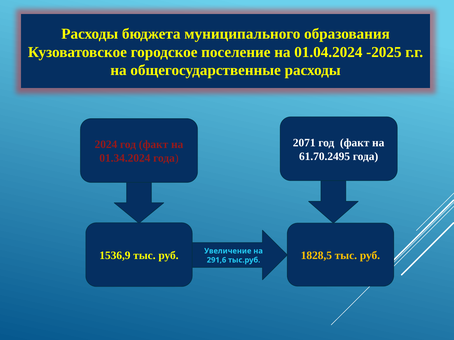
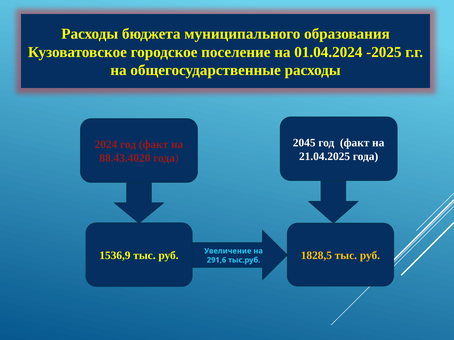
2071: 2071 -> 2045 (304, 143)
61.70.2495: 61.70.2495 -> 21.04.2025 (325, 157)
01.34.2024: 01.34.2024 -> 88.43.4020 (125, 158)
